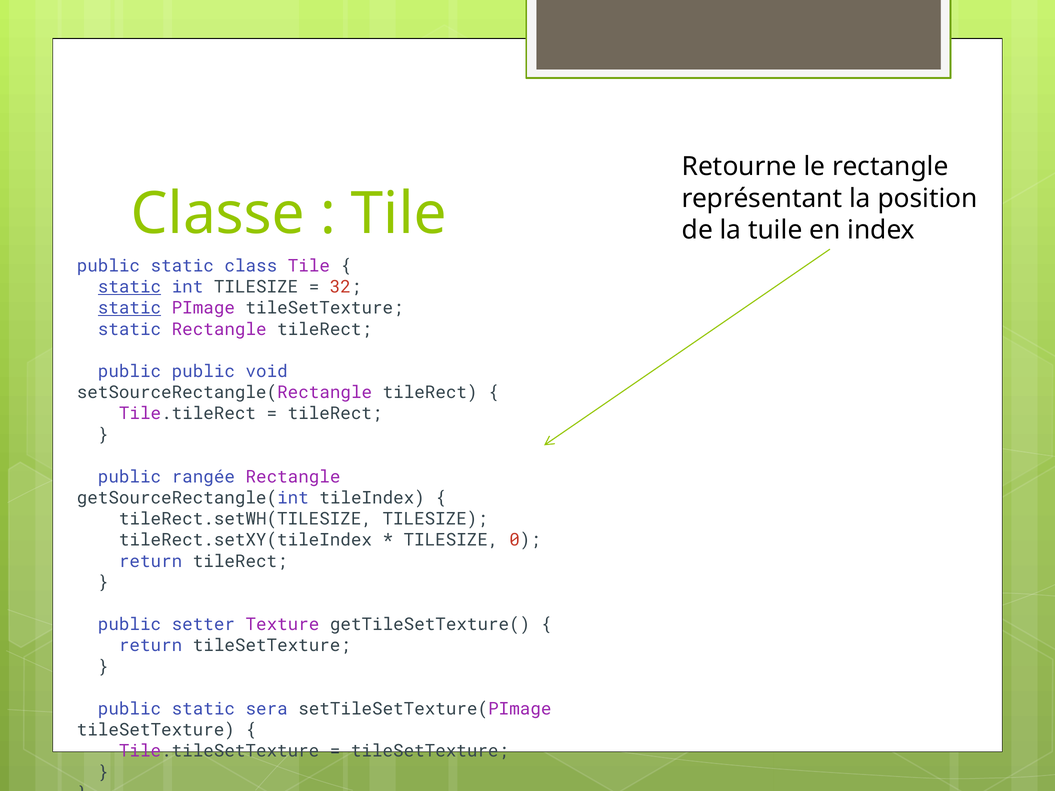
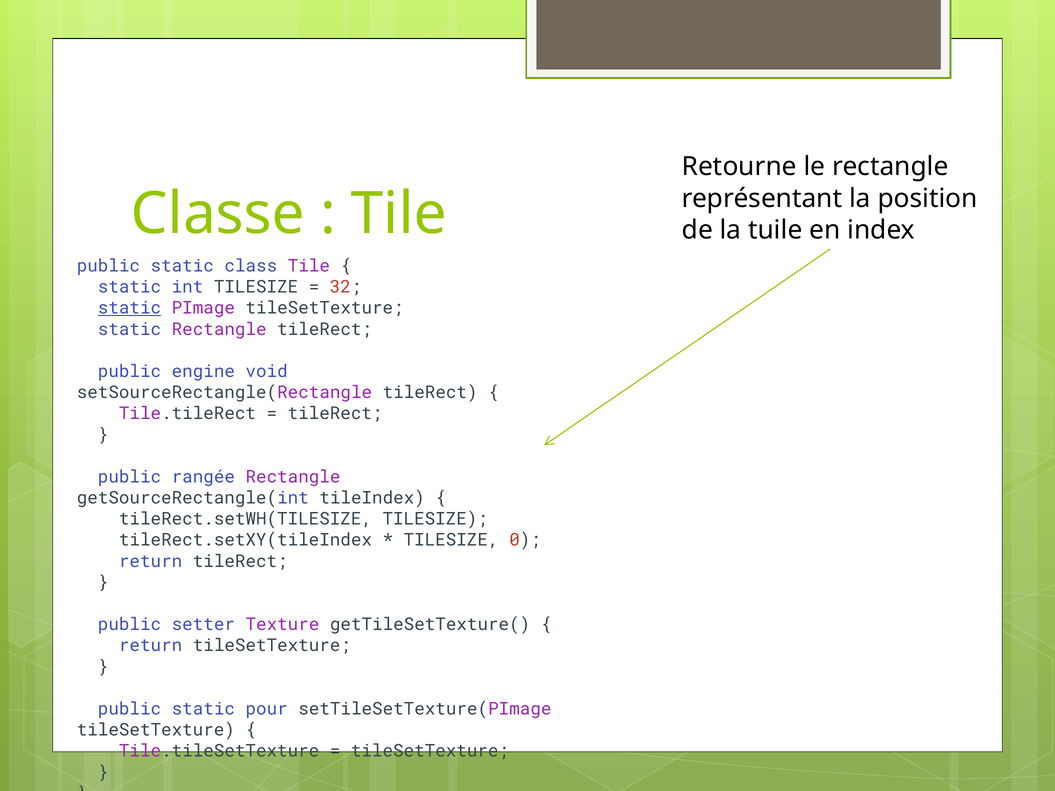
static underline: present -> none (129, 287)
public public: public -> engine (203, 372)
sera: sera -> pour (267, 709)
